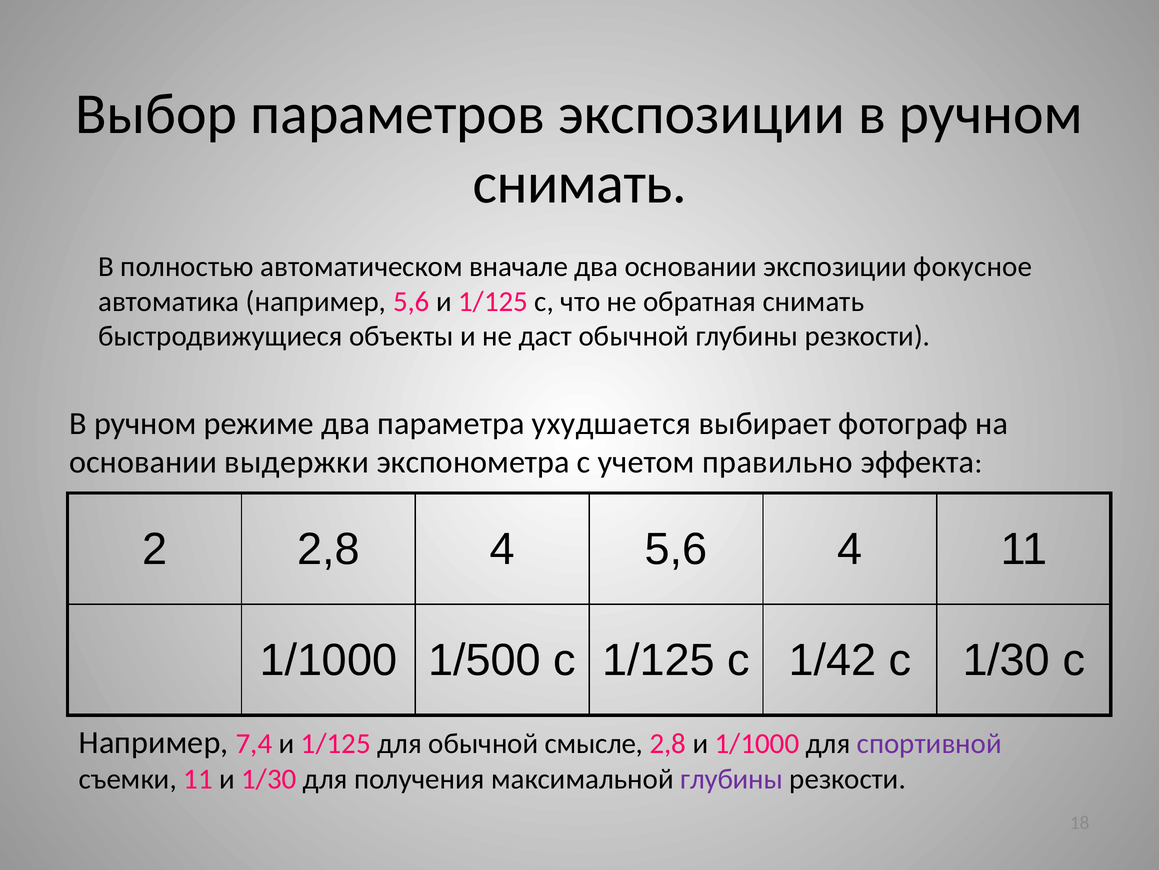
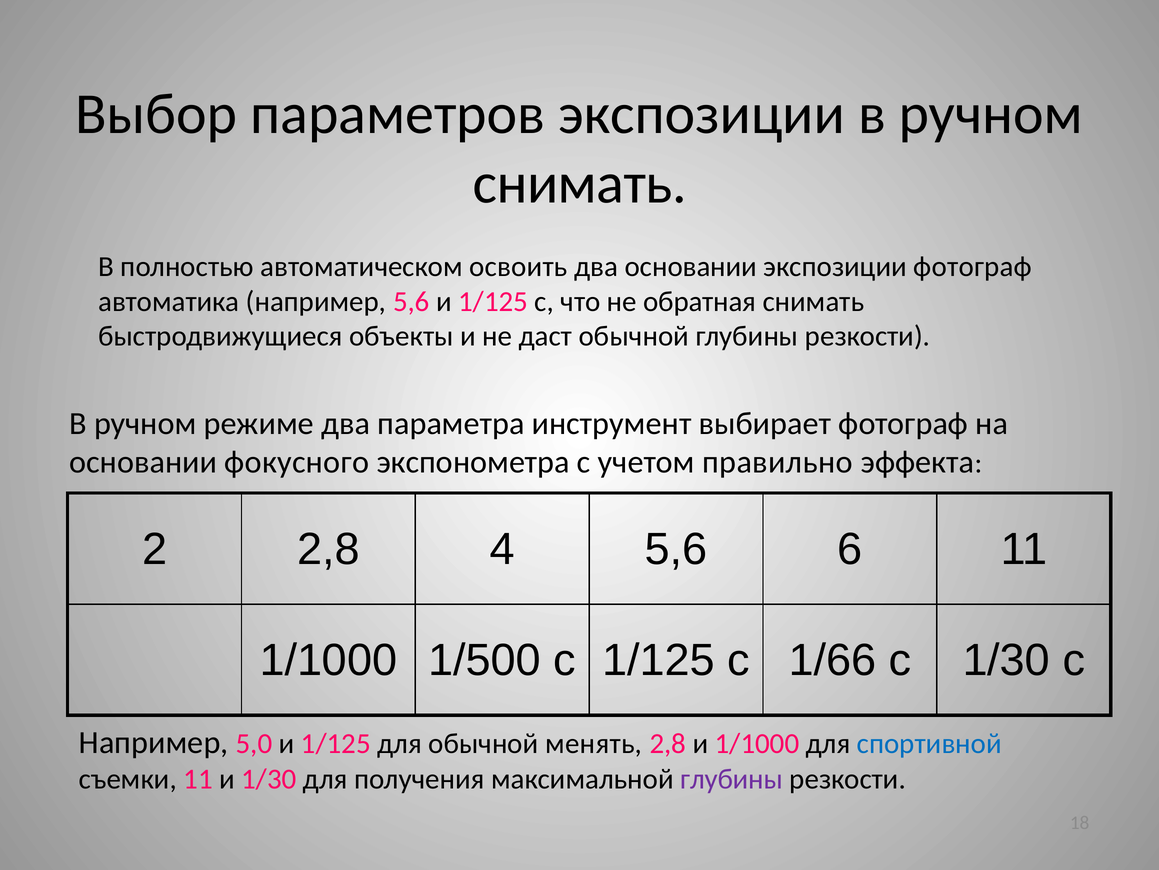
вначале: вначале -> освоить (518, 267)
экспозиции фокусное: фокусное -> фотограф (973, 267)
ухудшается: ухудшается -> инструмент (612, 423)
выдержки: выдержки -> фокусного (297, 462)
5,6 4: 4 -> 6 (850, 549)
1/42: 1/42 -> 1/66 (832, 660)
7,4: 7,4 -> 5,0 (254, 743)
смысле: смысле -> менять (594, 743)
спортивной colour: purple -> blue (929, 743)
